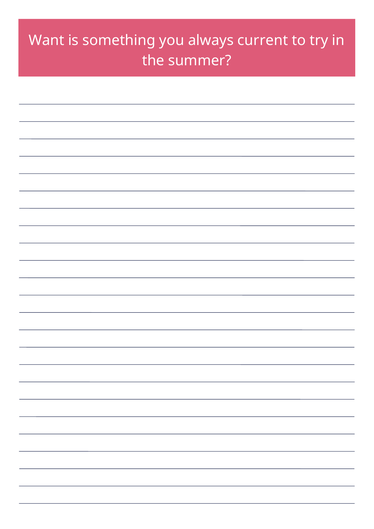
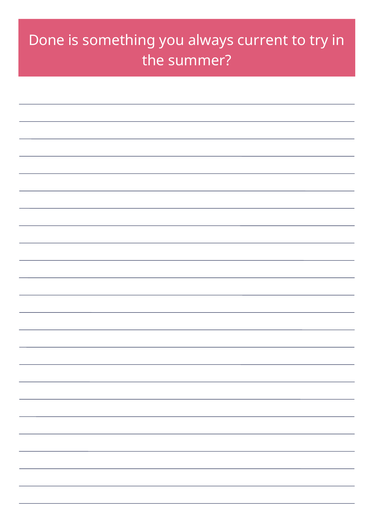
Want: Want -> Done (46, 40)
